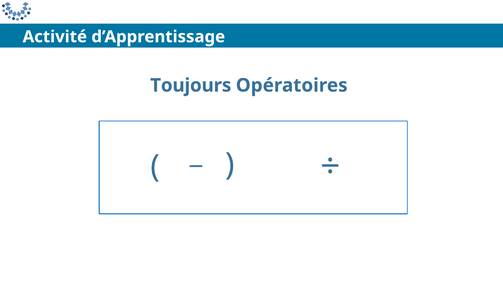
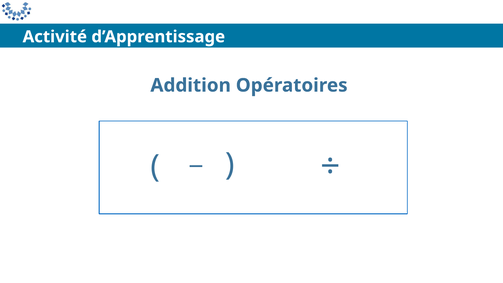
Toujours: Toujours -> Addition (191, 85)
